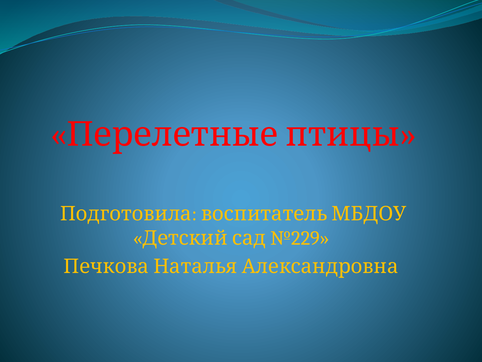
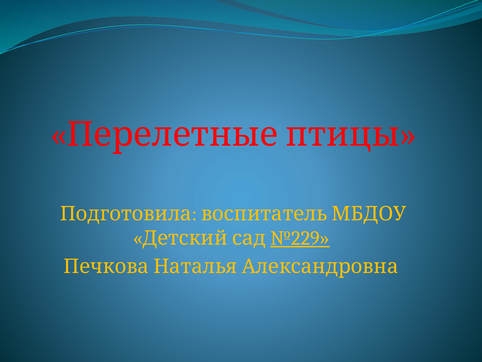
№229 underline: none -> present (300, 238)
